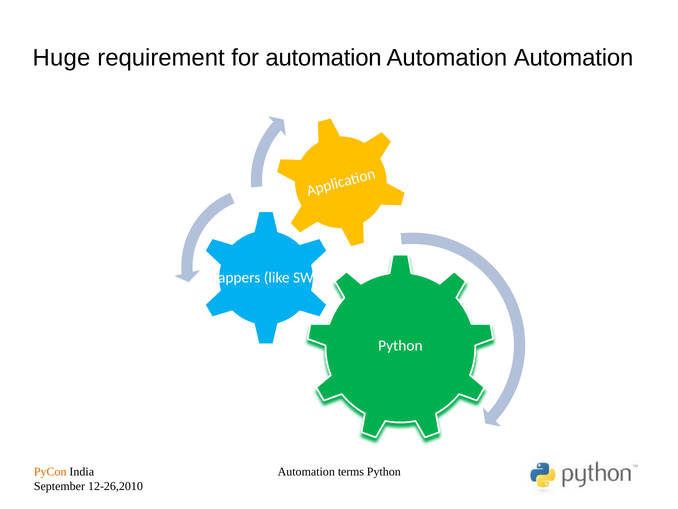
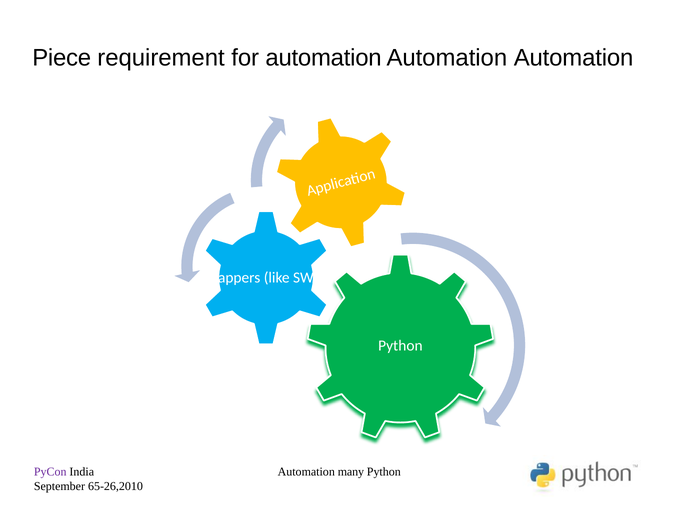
Huge: Huge -> Piece (62, 58)
PyCon colour: orange -> purple (50, 471)
terms: terms -> many (351, 471)
12-26,2010: 12-26,2010 -> 65-26,2010 (115, 486)
